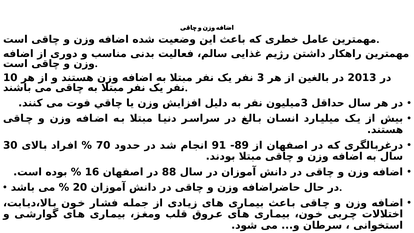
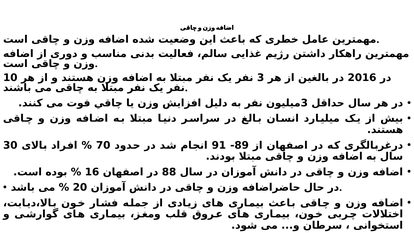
2013: 2013 -> 2016 (362, 78)
